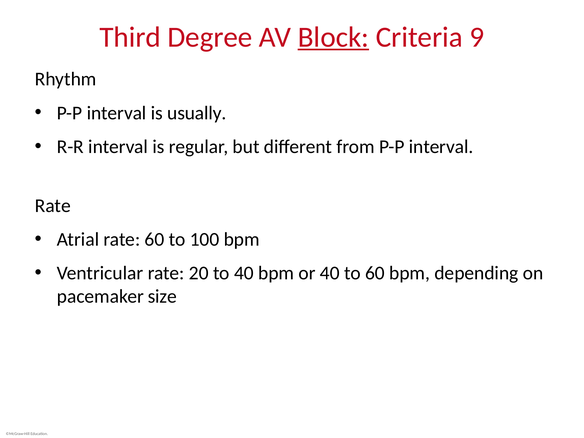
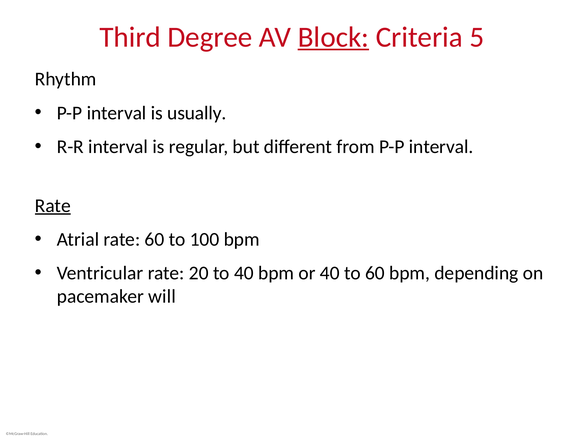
9: 9 -> 5 (477, 37)
Rate underline: none -> present (53, 206)
size: size -> will (162, 297)
